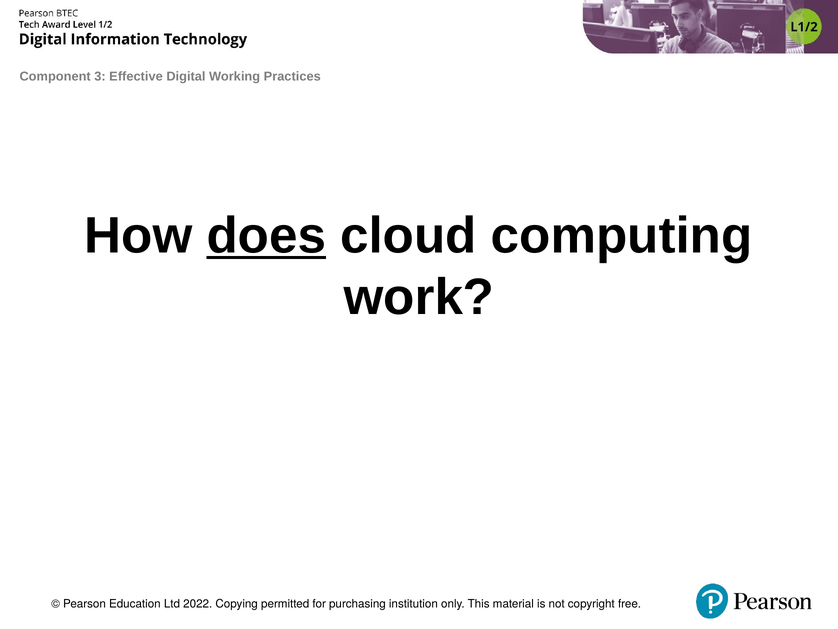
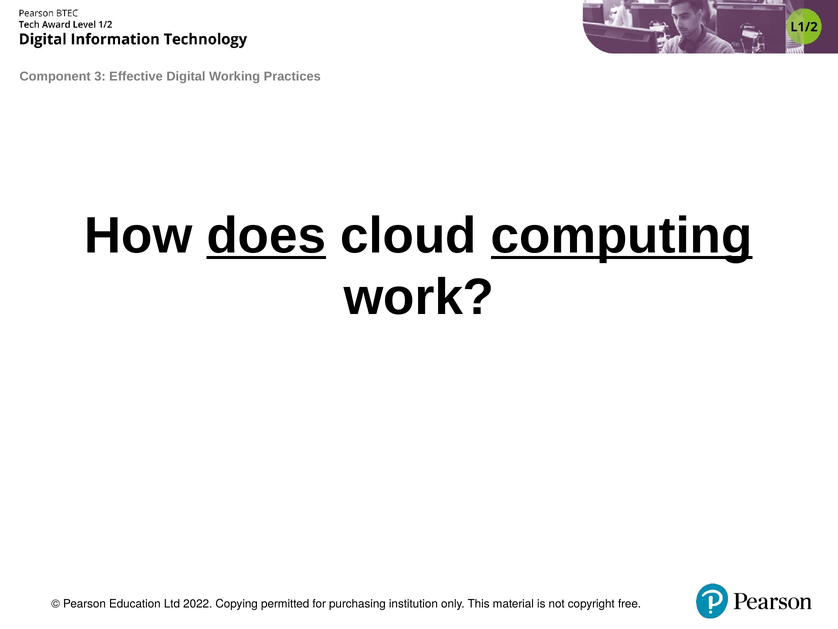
computing underline: none -> present (622, 235)
